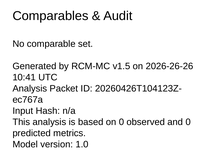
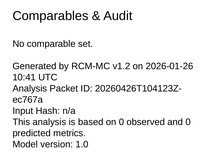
v1.5: v1.5 -> v1.2 (121, 66)
2026-26-26: 2026-26-26 -> 2026-01-26 (169, 66)
